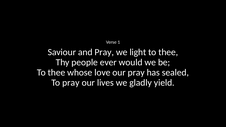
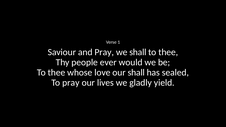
we light: light -> shall (138, 52)
our pray: pray -> shall (136, 73)
